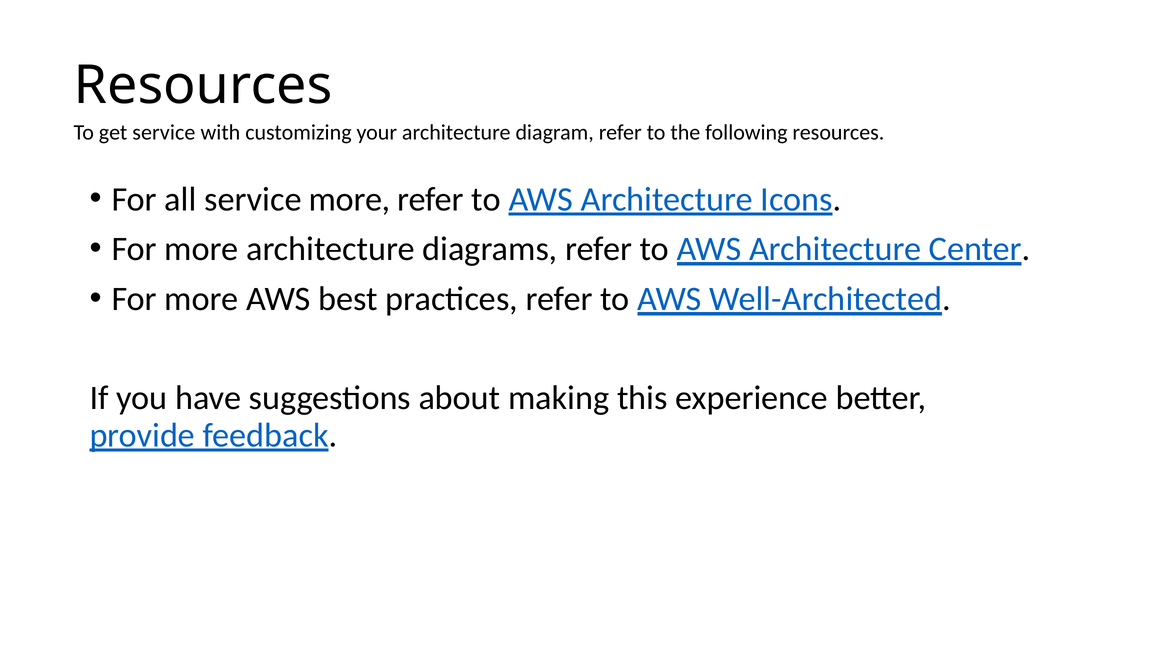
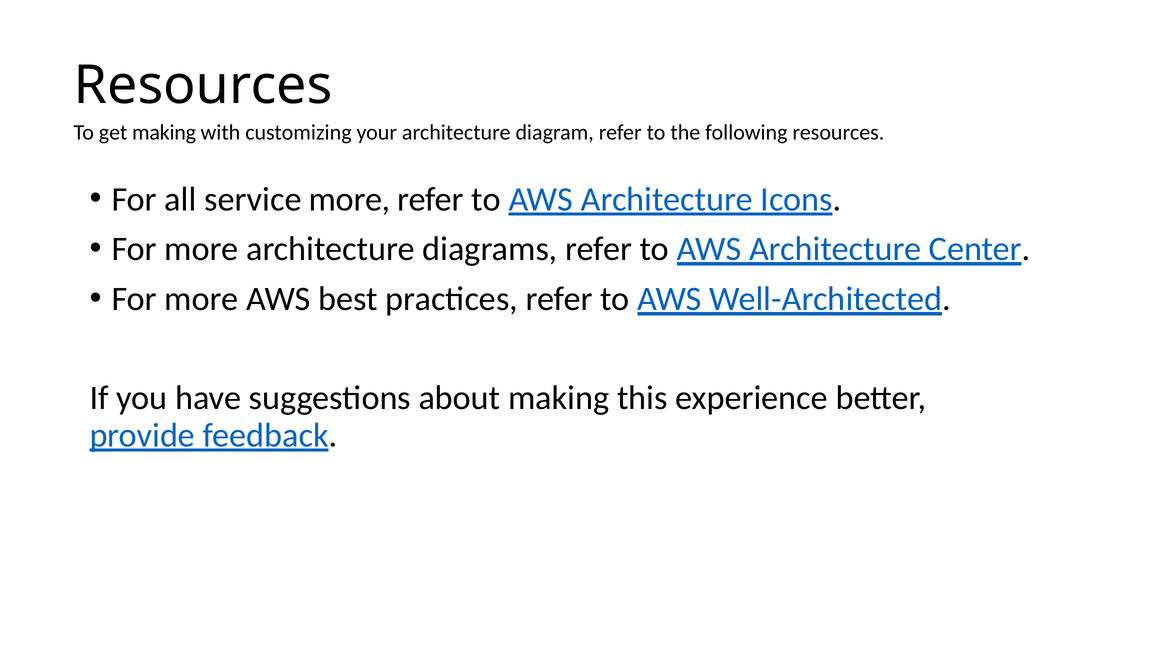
get service: service -> making (164, 132)
